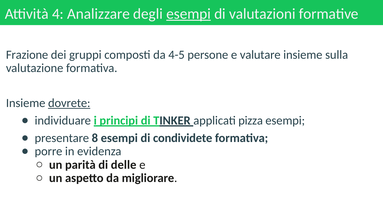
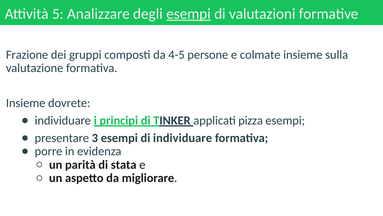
4: 4 -> 5 (58, 14)
valutare: valutare -> colmate (260, 55)
dovrete underline: present -> none (69, 103)
8: 8 -> 3 (95, 138)
di condividete: condividete -> individuare (183, 138)
delle: delle -> stata (124, 164)
